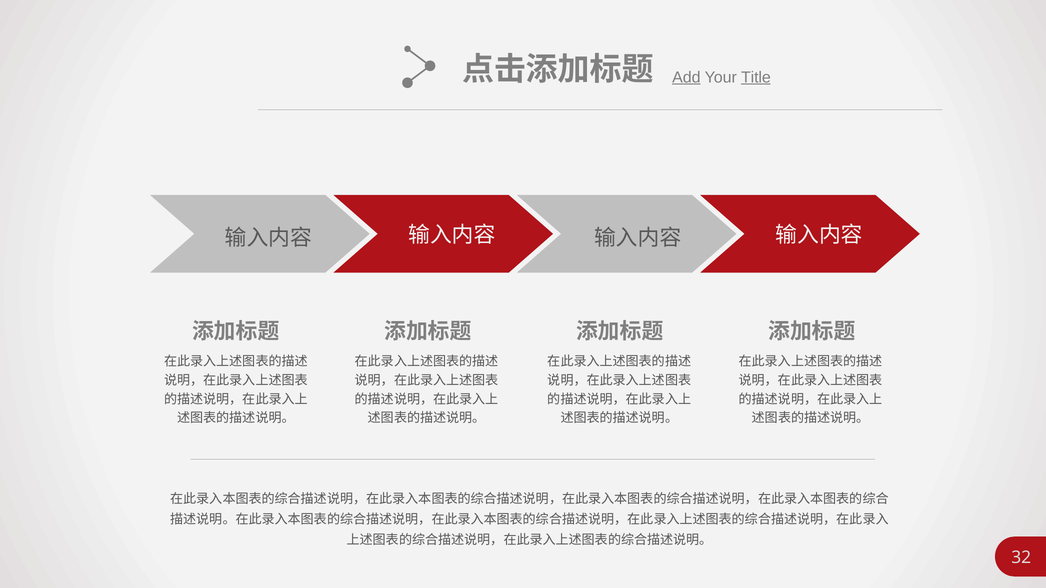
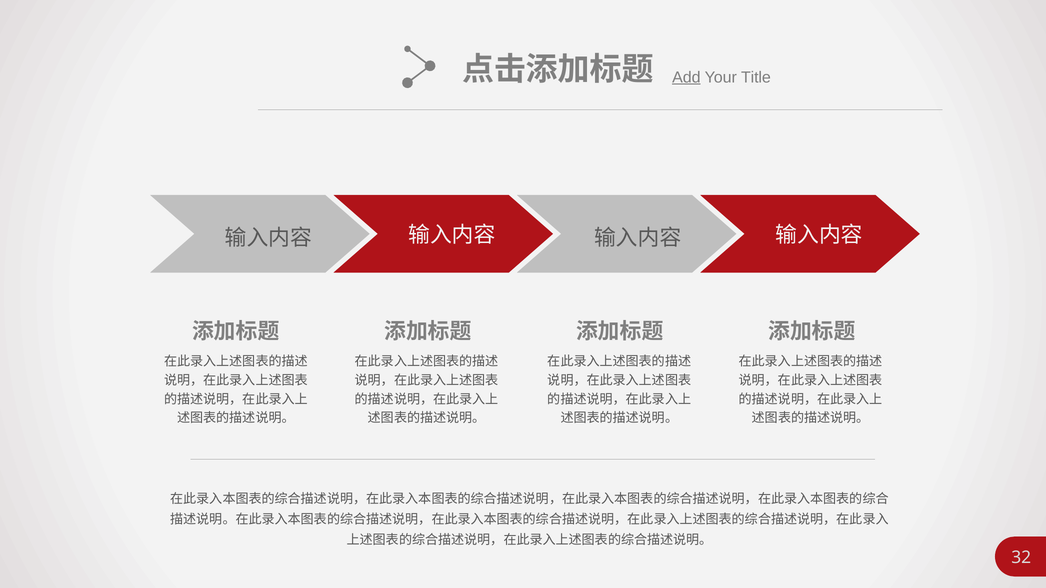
Title underline: present -> none (756, 77)
